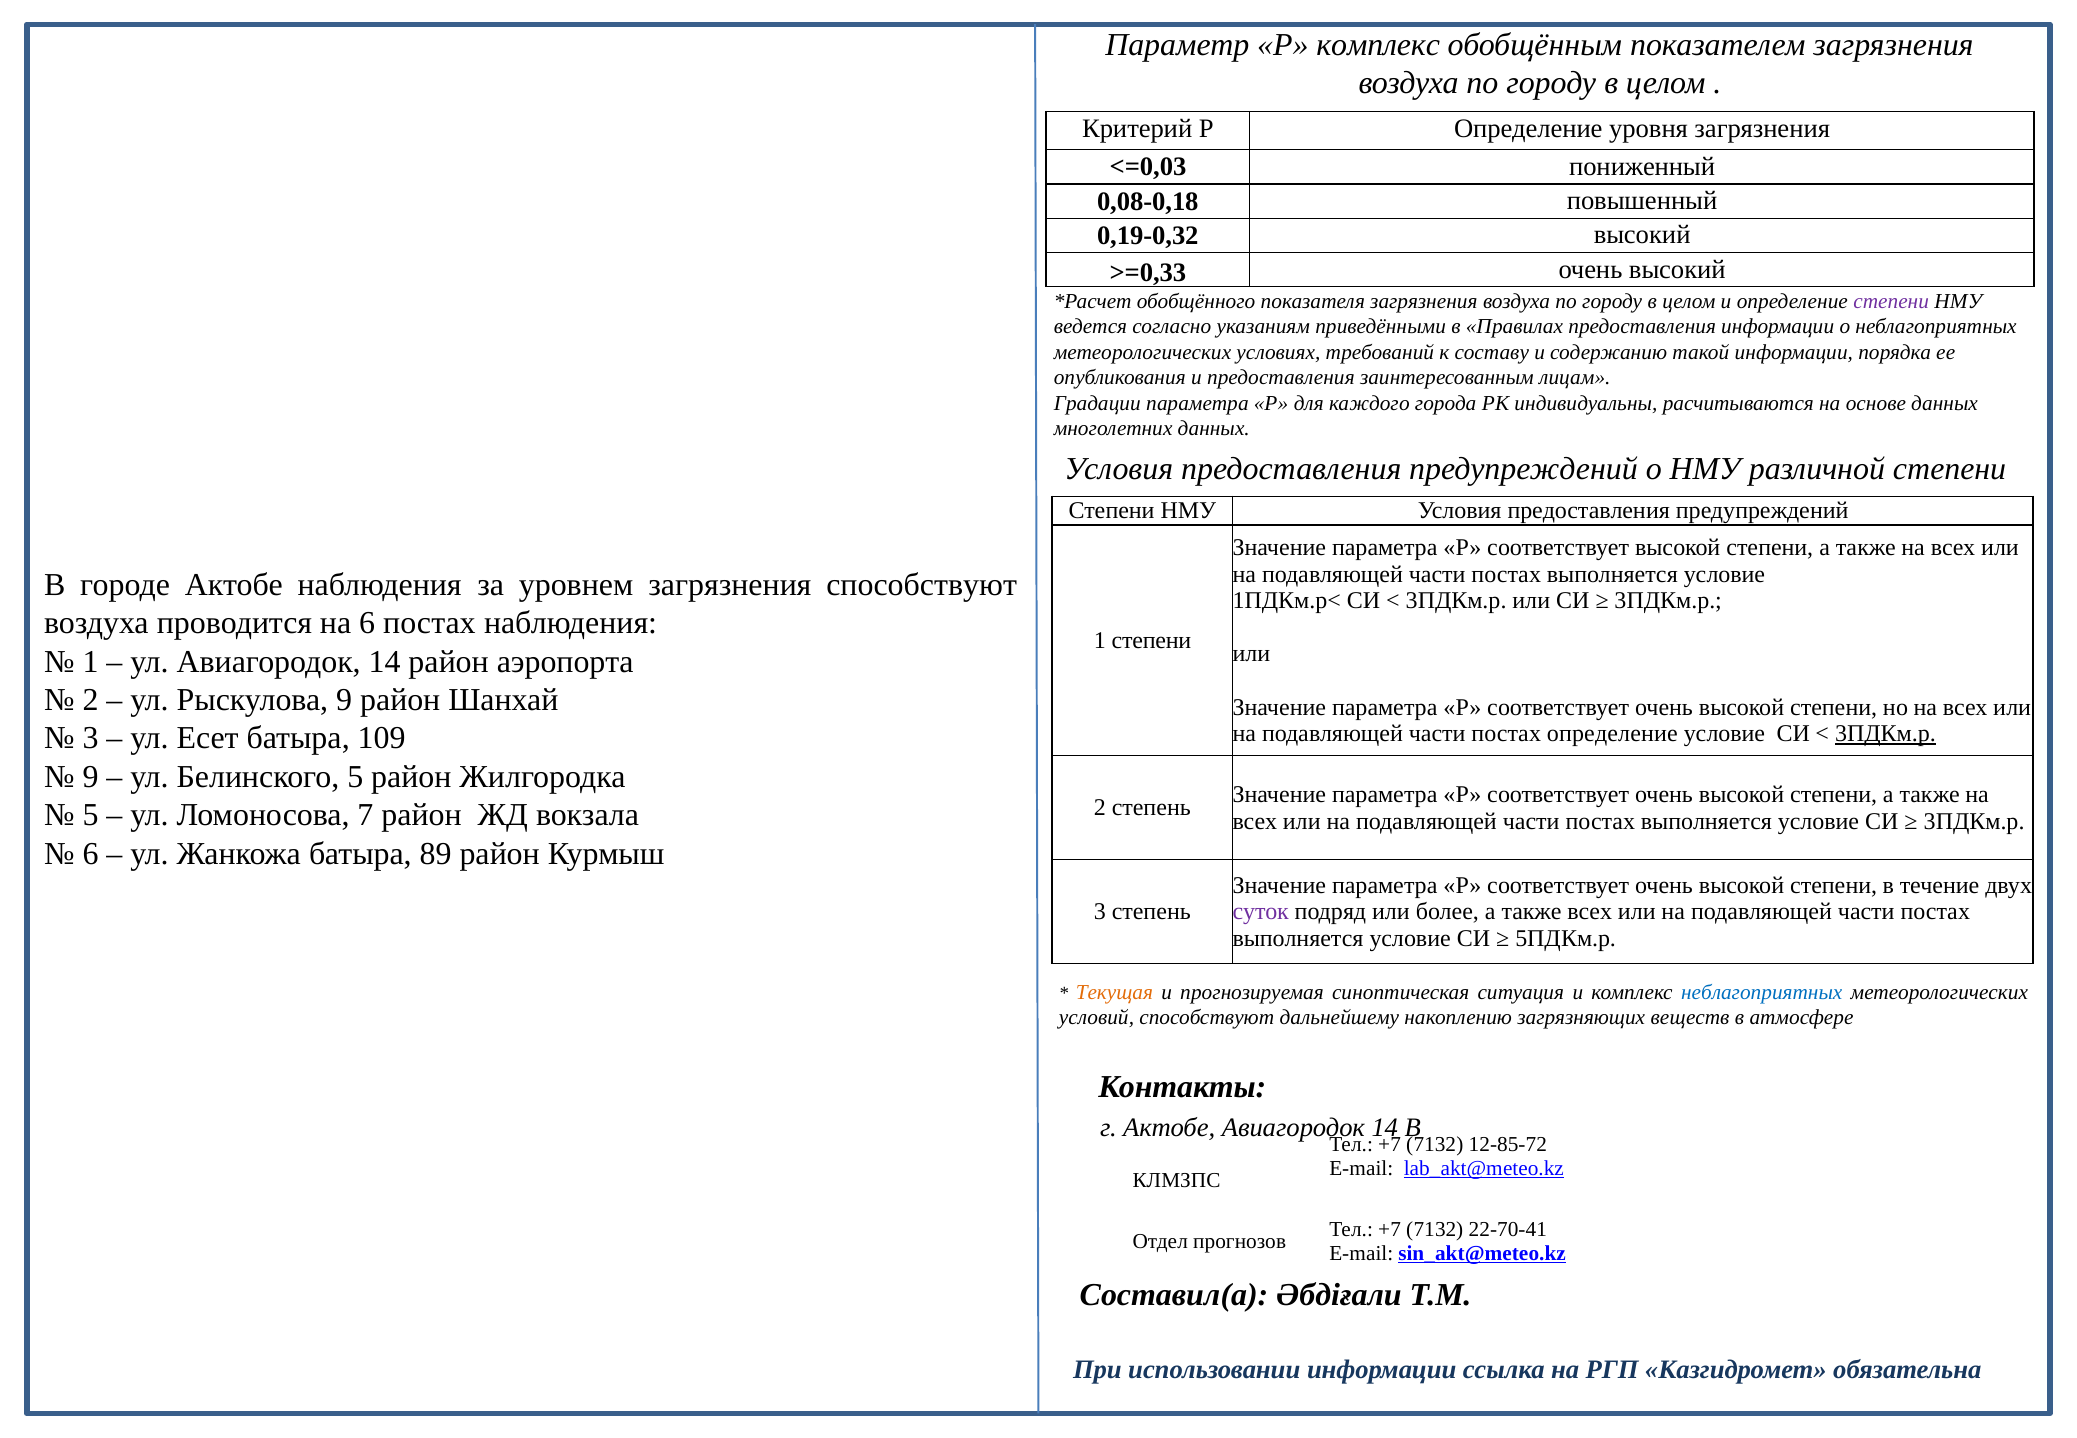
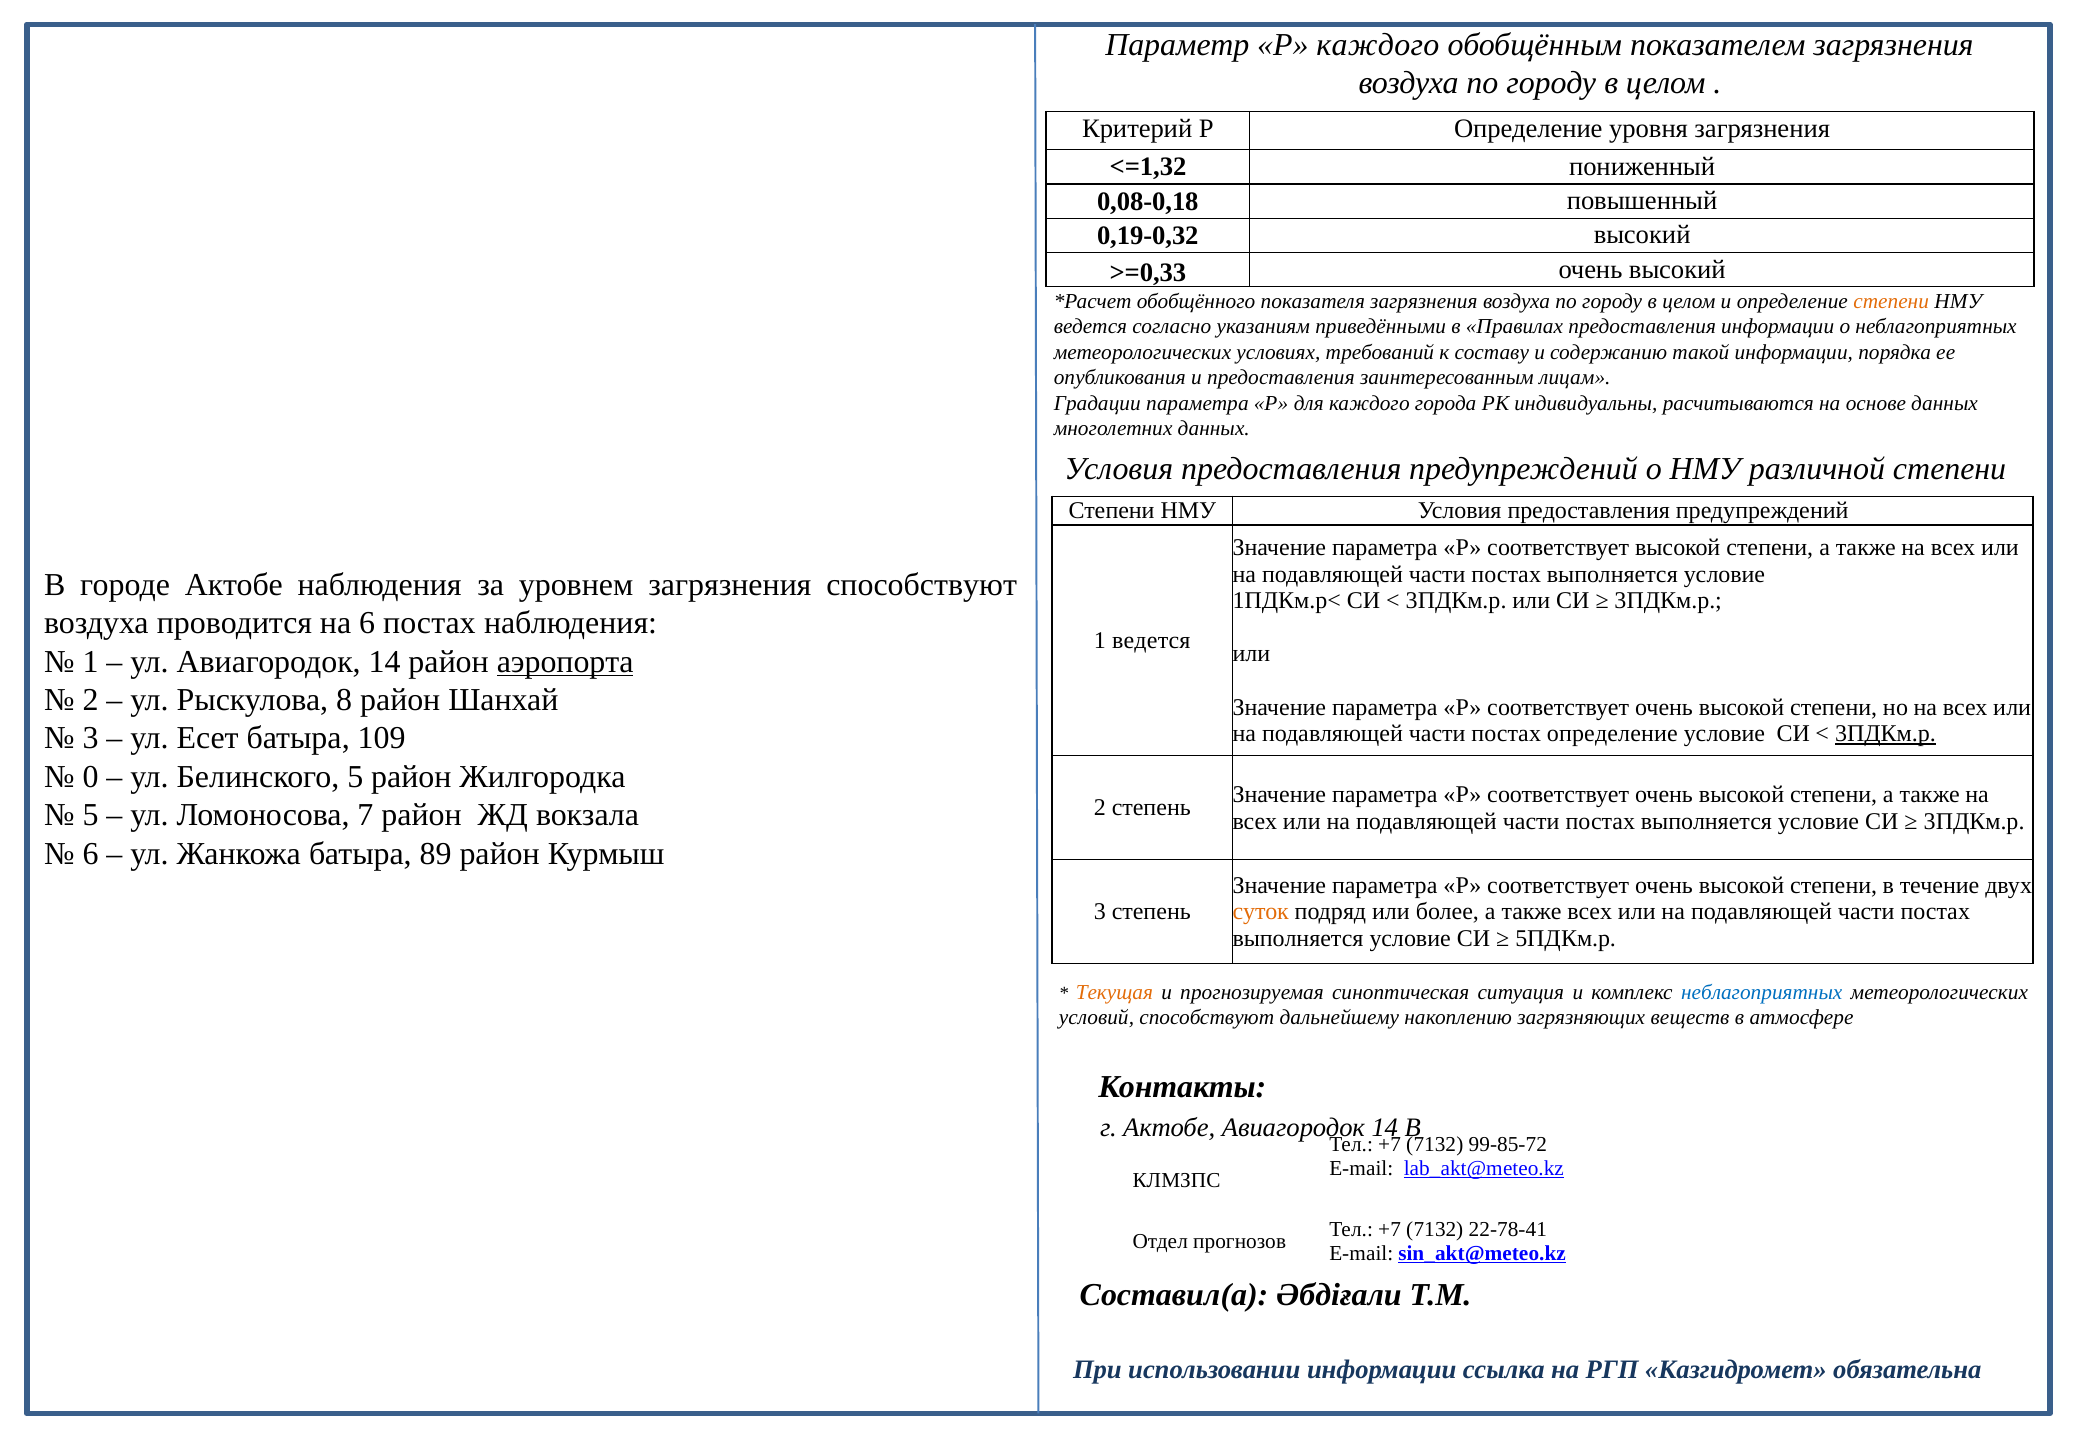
Р комплекс: комплекс -> каждого (1378, 45)
<=0,03: <=0,03 -> <=1,32 (1148, 167)
степени colour: purple -> orange (1891, 301)
1 степени: степени -> ведется (1151, 641)
аэропорта underline: none -> present (565, 662)
Рыскулова 9: 9 -> 8 (344, 700)
9: 9 -> 0 (90, 777)
суток colour: purple -> orange (1261, 912)
12-85-72: 12-85-72 -> 99-85-72 (1508, 1145)
22-70-41: 22-70-41 -> 22-78-41 (1508, 1229)
